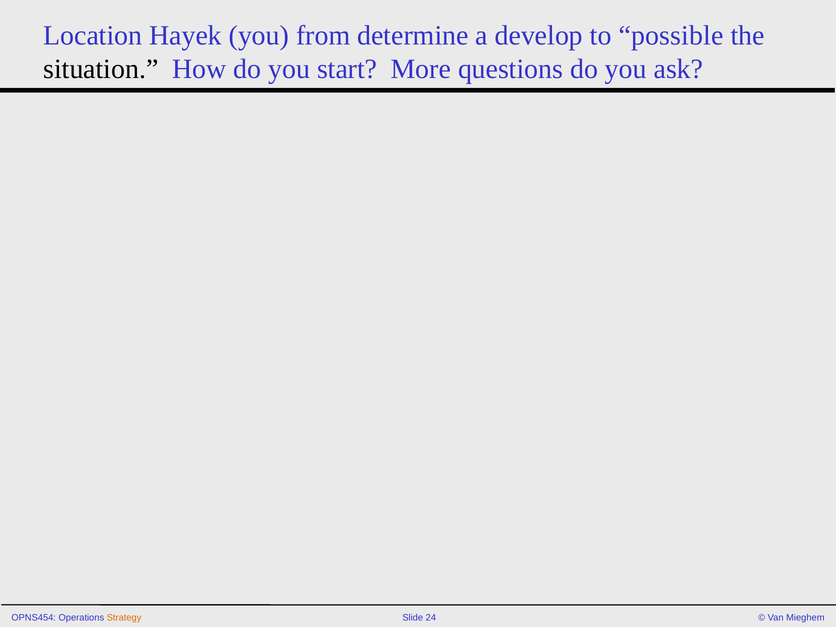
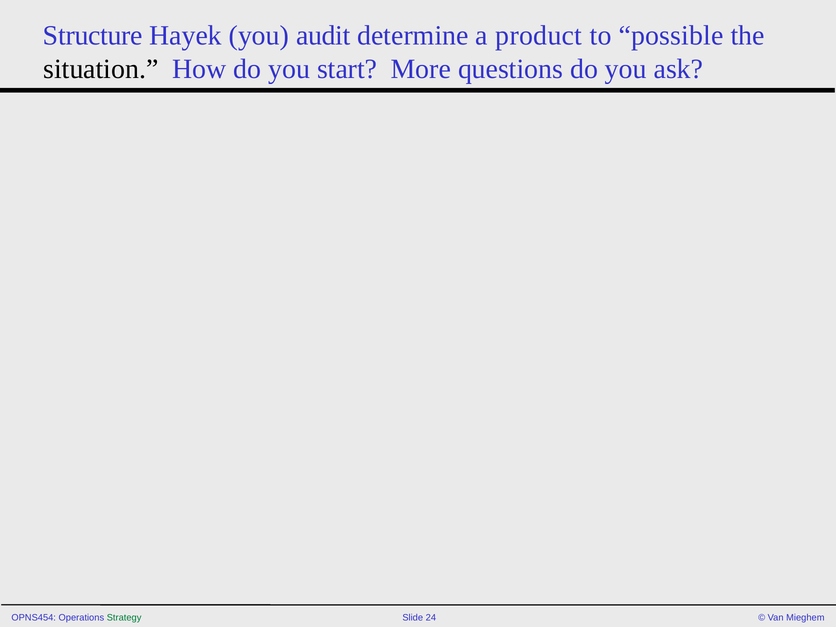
Location: Location -> Structure (93, 36)
from: from -> audit (323, 36)
develop: develop -> product (539, 36)
Strategy colour: orange -> green (124, 618)
